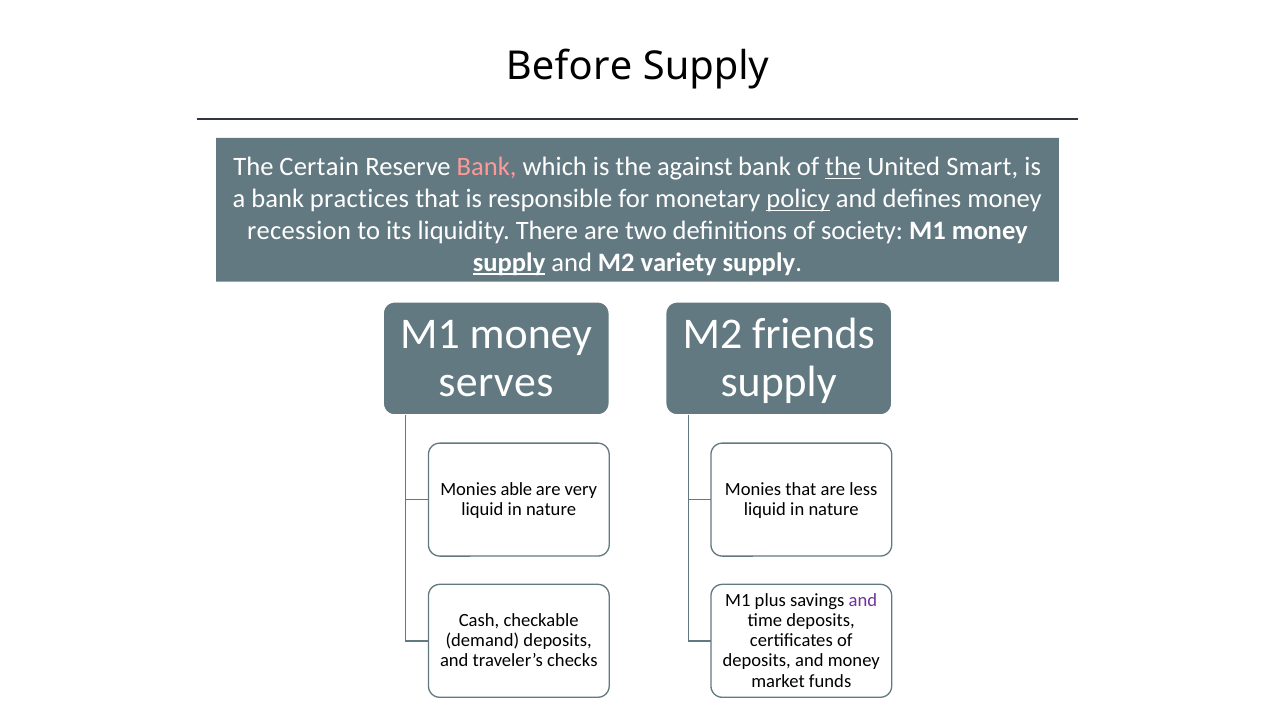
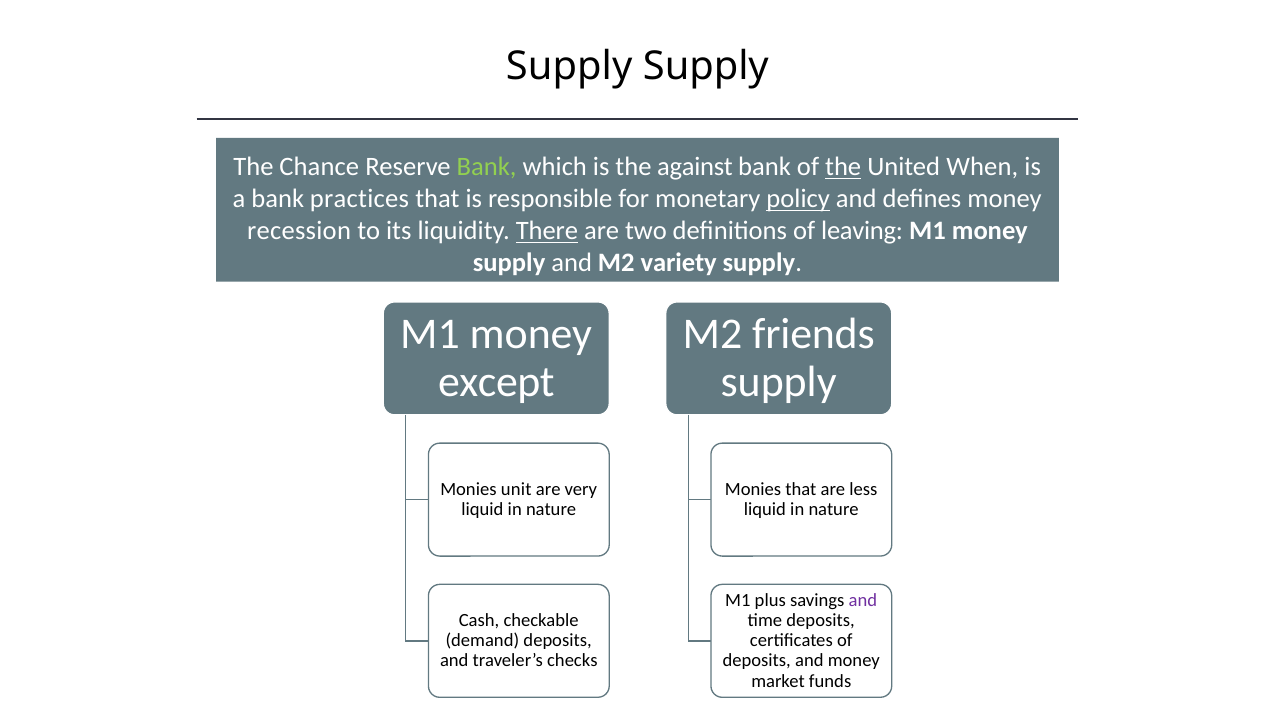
Before: Before -> Supply (569, 67)
Certain: Certain -> Chance (319, 167)
Bank colour: pink -> light green (487, 167)
Smart: Smart -> When (982, 167)
There underline: none -> present (547, 231)
society: society -> leaving (862, 231)
supply underline: present -> none (509, 263)
serves: serves -> except (496, 382)
able: able -> unit (516, 490)
